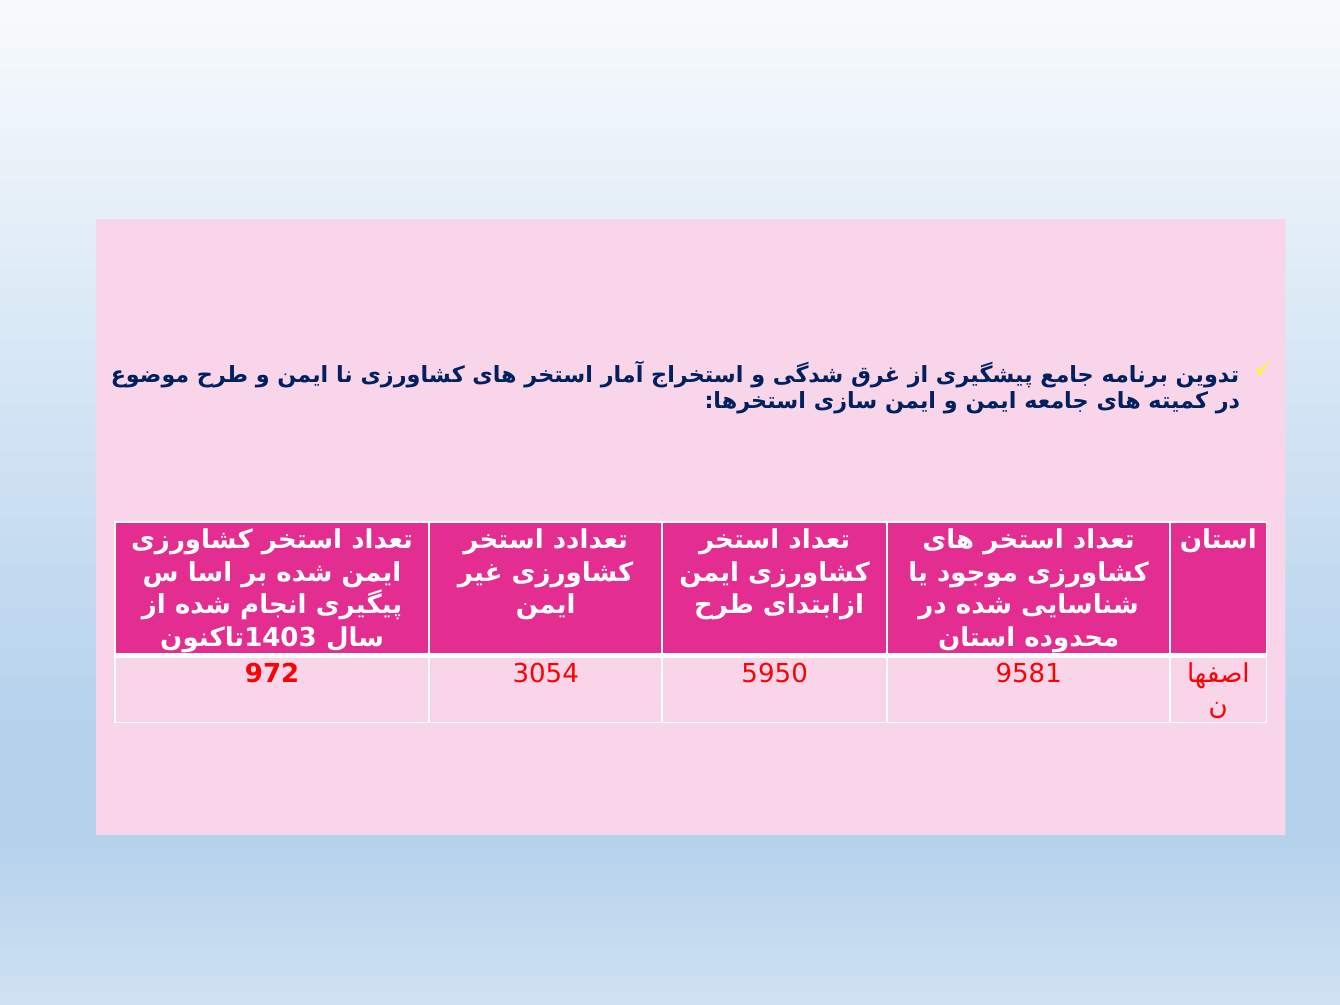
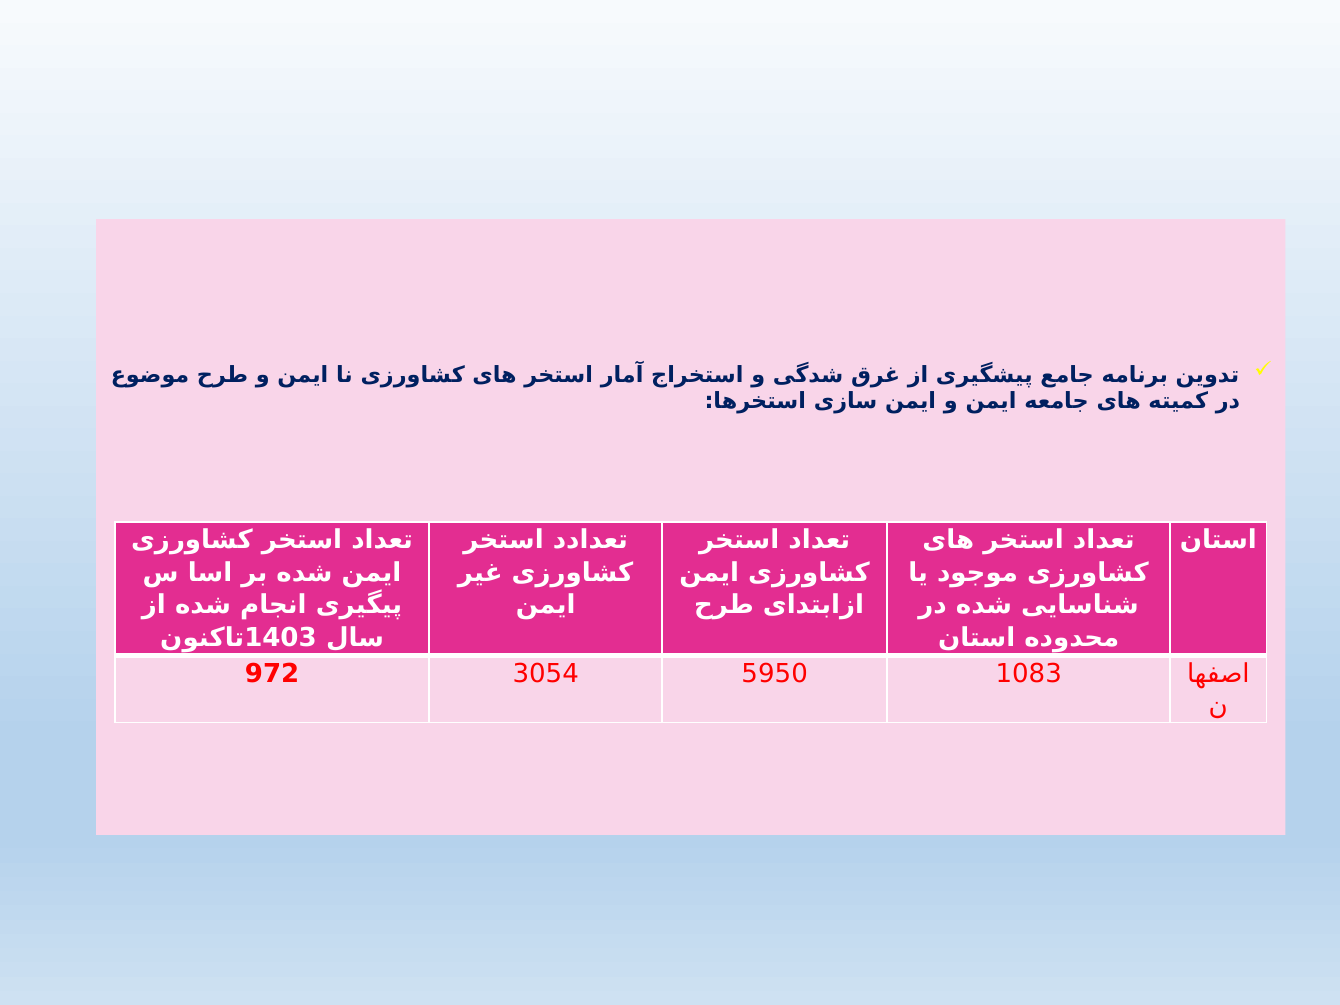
9581: 9581 -> 1083 (1029, 674)
